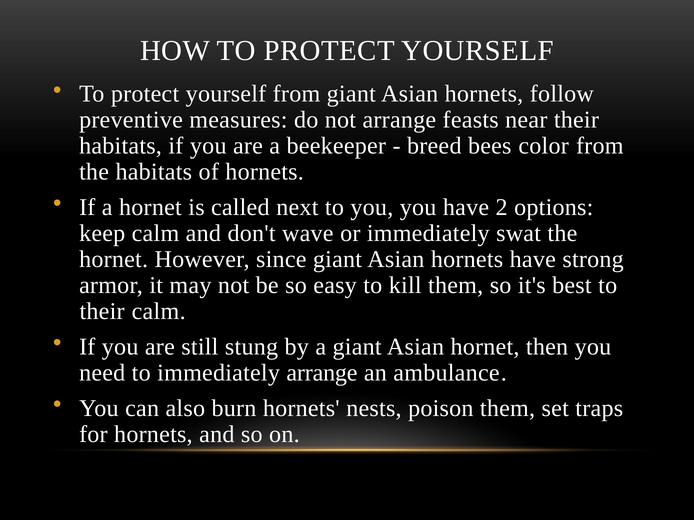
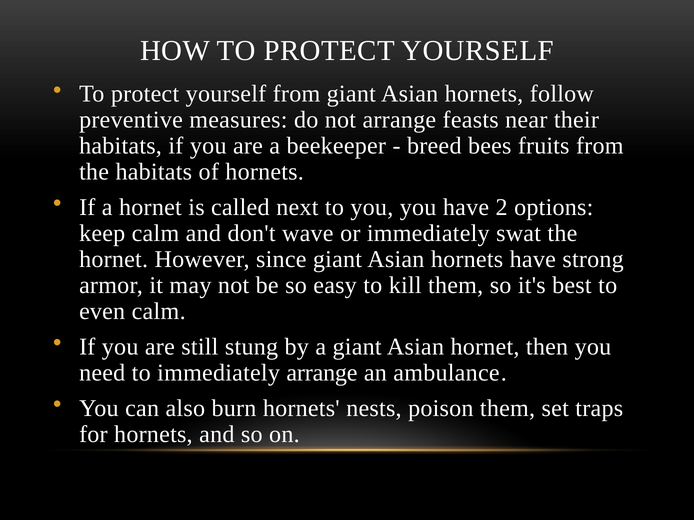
color: color -> fruits (544, 146)
their: their -> even (102, 312)
